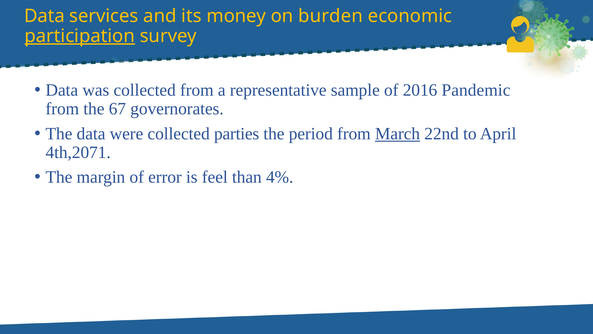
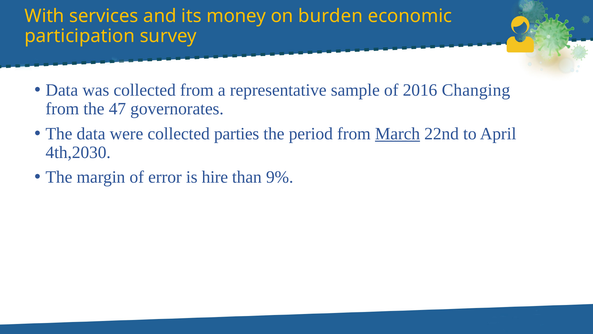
Data: Data -> With (44, 16)
participation underline: present -> none (80, 36)
Pandemic: Pandemic -> Changing (476, 90)
67: 67 -> 47 (117, 109)
4th,2071: 4th,2071 -> 4th,2030 (78, 152)
feel: feel -> hire (215, 177)
4%: 4% -> 9% (280, 177)
